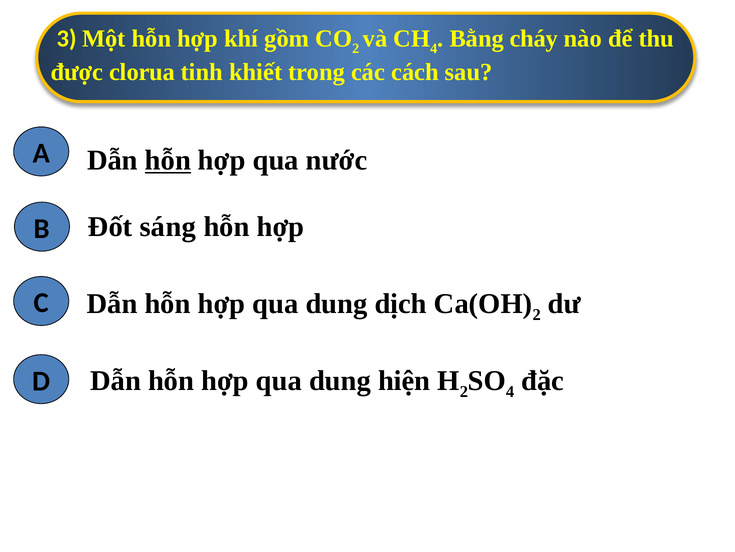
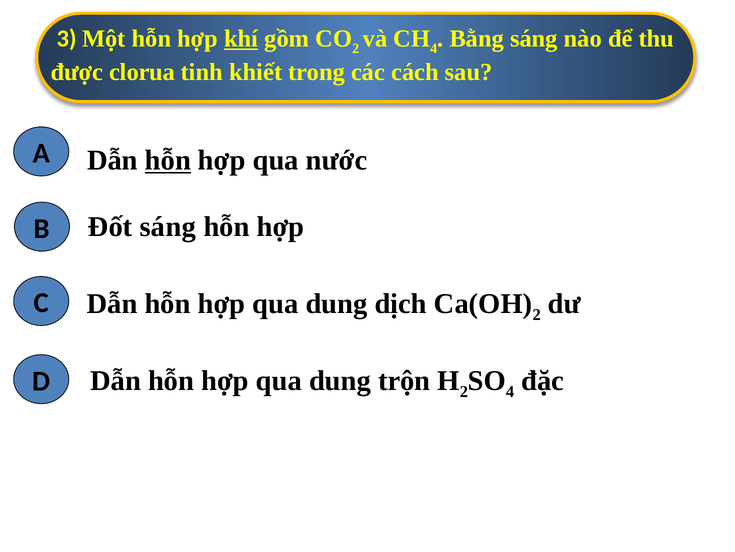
khí underline: none -> present (241, 39)
Bằng cháy: cháy -> sáng (534, 39)
hiện: hiện -> trộn (404, 380)
